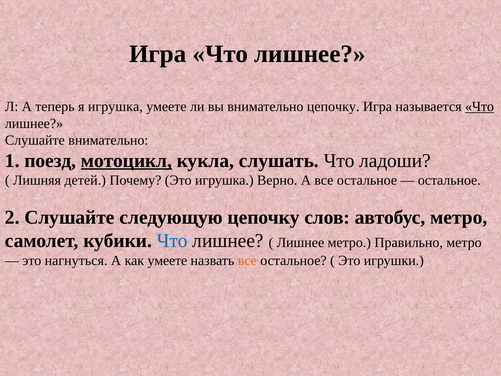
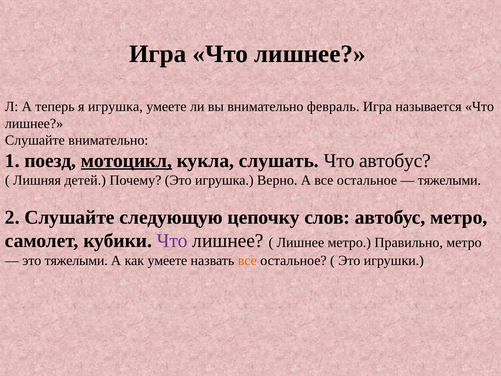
внимательно цепочку: цепочку -> февраль (333, 107)
Что underline: present -> none (480, 107)
Что ладоши: ладоши -> автобус (395, 160)
остальное: остальное -> тяжелыми (449, 180)
Что colour: blue -> purple (172, 241)
это нагнуться: нагнуться -> тяжелыми (76, 260)
